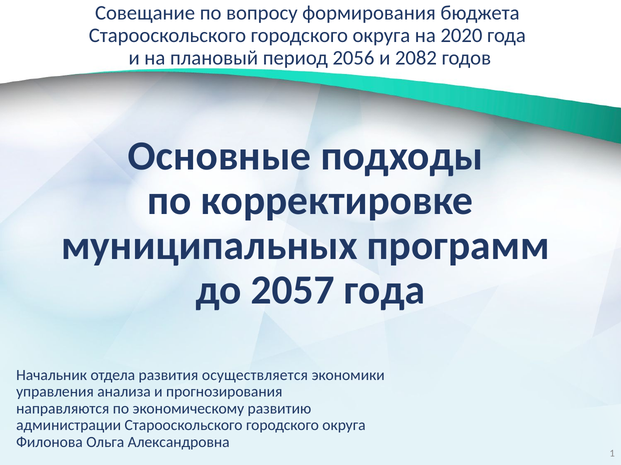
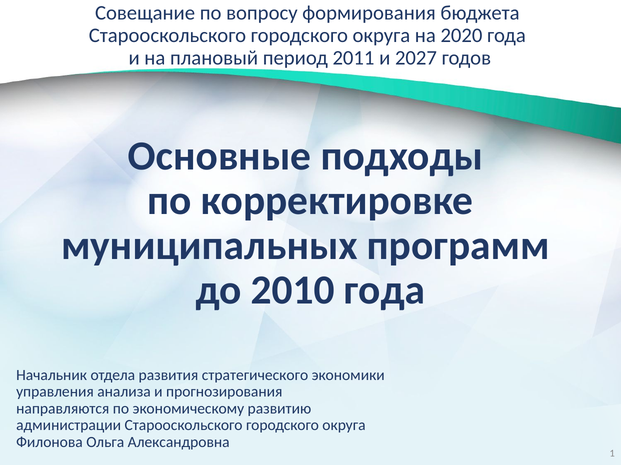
2056: 2056 -> 2011 (353, 58)
2082: 2082 -> 2027 (416, 58)
2057: 2057 -> 2010 (293, 291)
осуществляется: осуществляется -> стратегического (255, 376)
